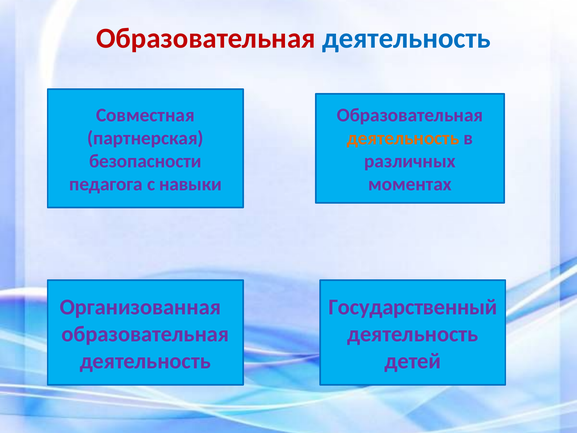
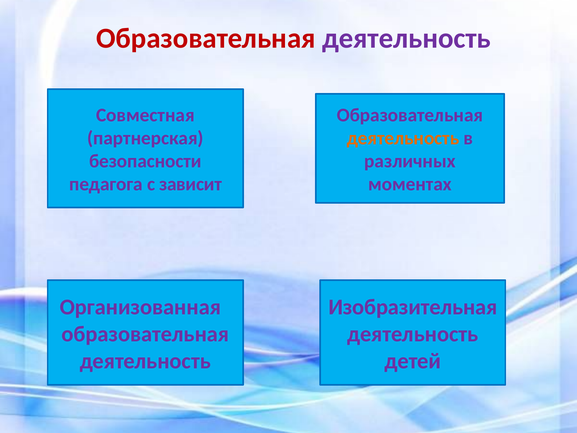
деятельность colour: blue -> purple (406, 38)
навыки: навыки -> зависит (191, 184)
Государственный: Государственный -> Изобразительная (413, 307)
